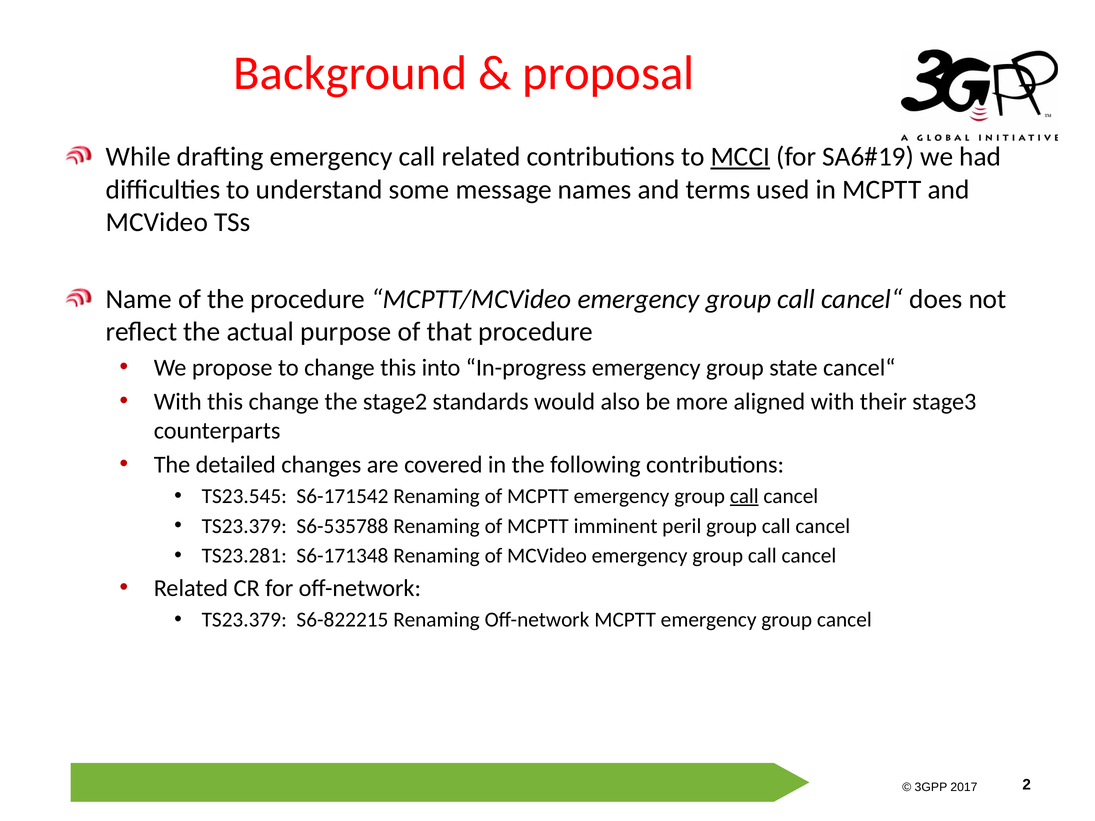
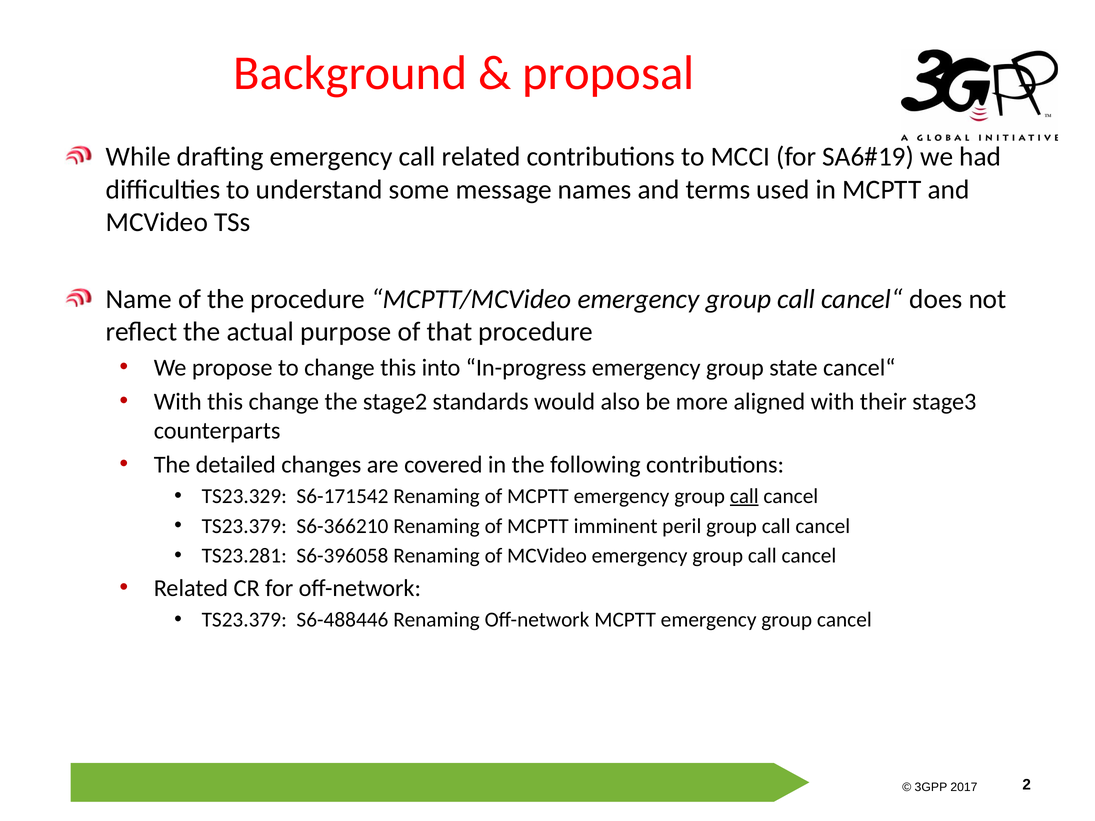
MCCI underline: present -> none (740, 157)
TS23.545: TS23.545 -> TS23.329 (244, 496)
S6-535788: S6-535788 -> S6-366210 (342, 526)
S6-171348: S6-171348 -> S6-396058 (342, 556)
S6-822215: S6-822215 -> S6-488446 (342, 620)
